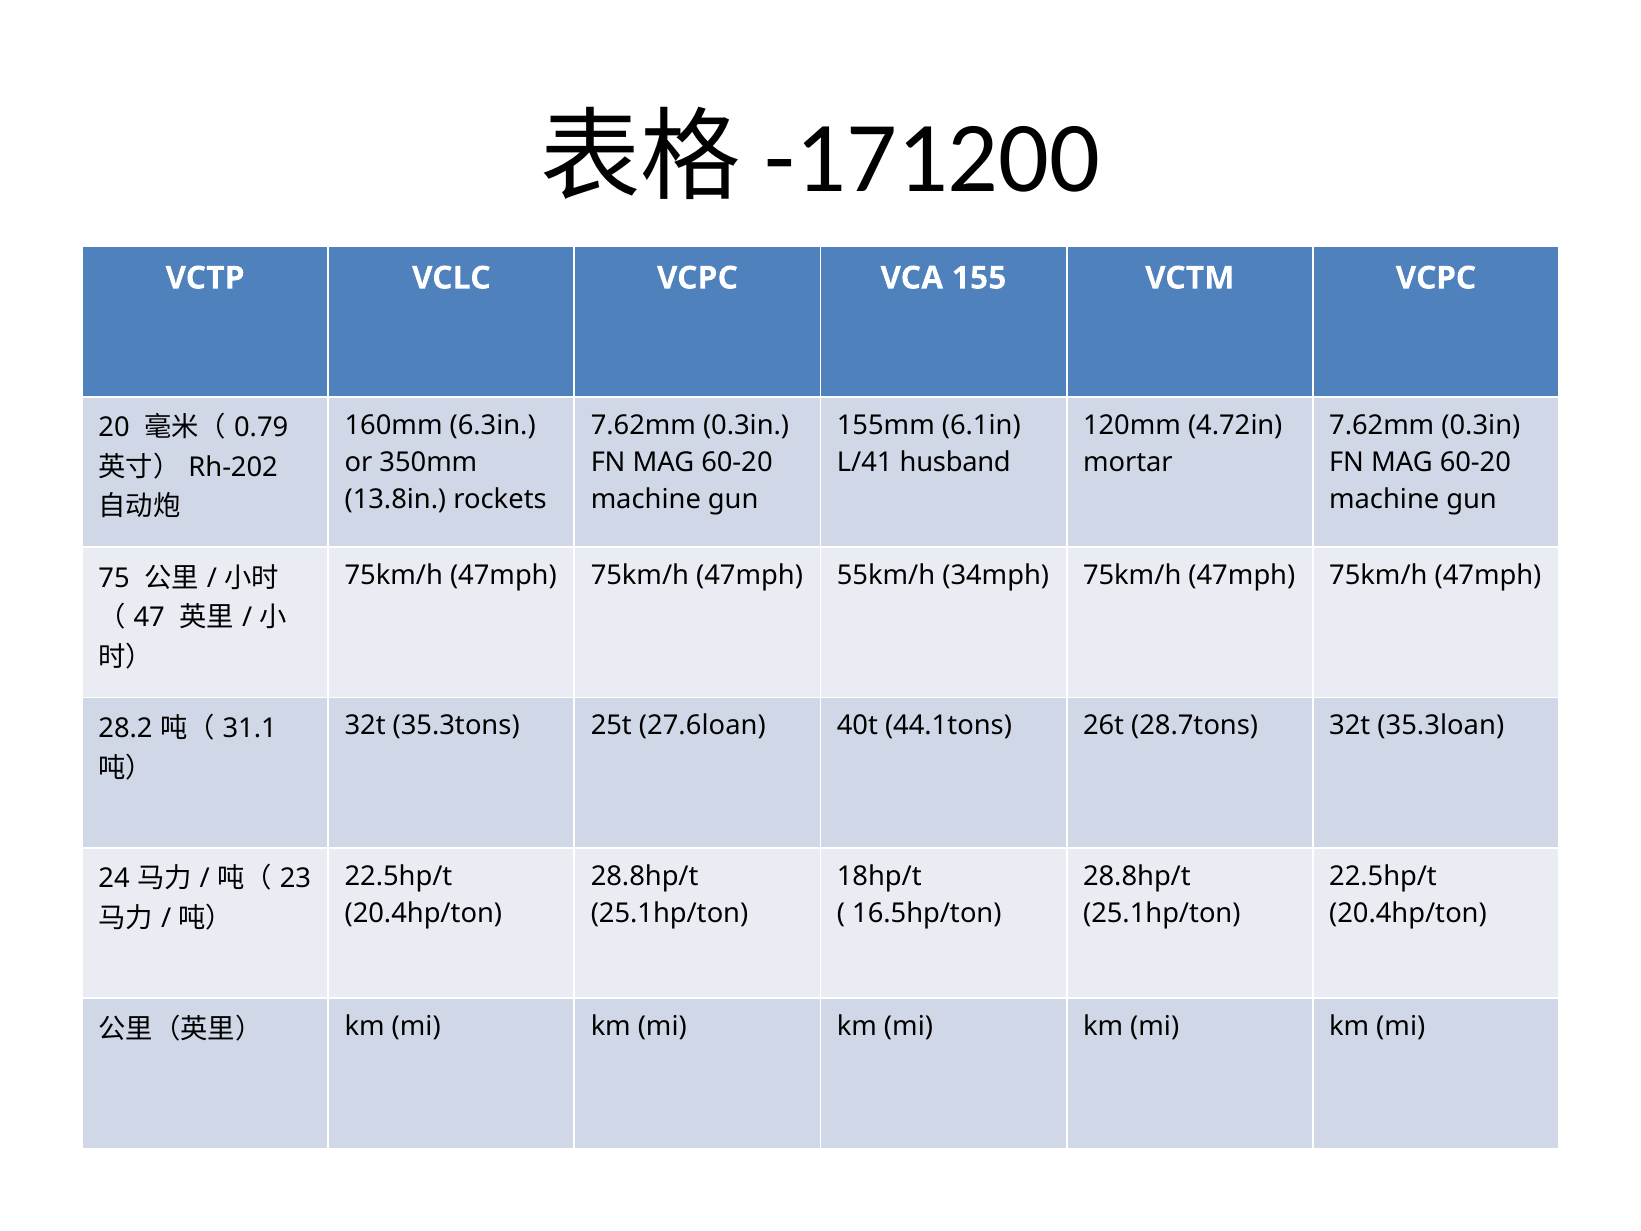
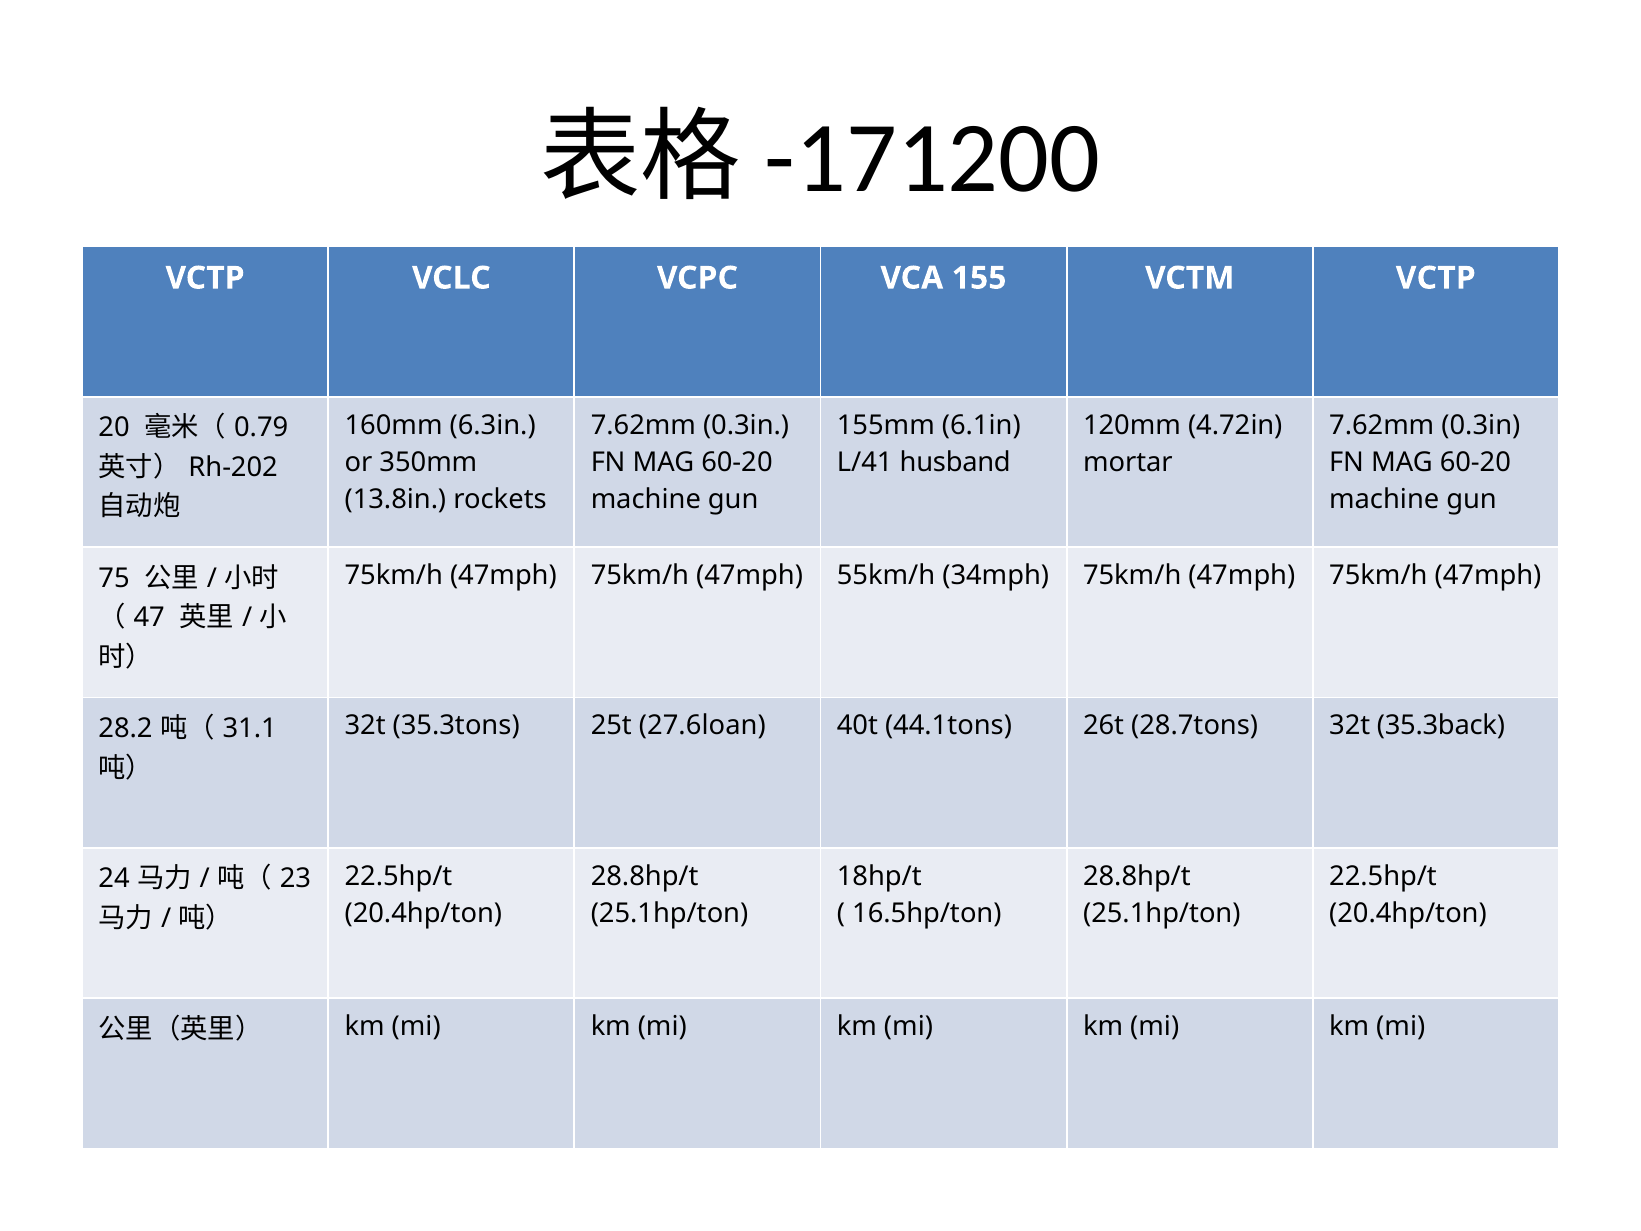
VCTM VCPC: VCPC -> VCTP (1436, 278)
35.3loan: 35.3loan -> 35.3back (1441, 726)
